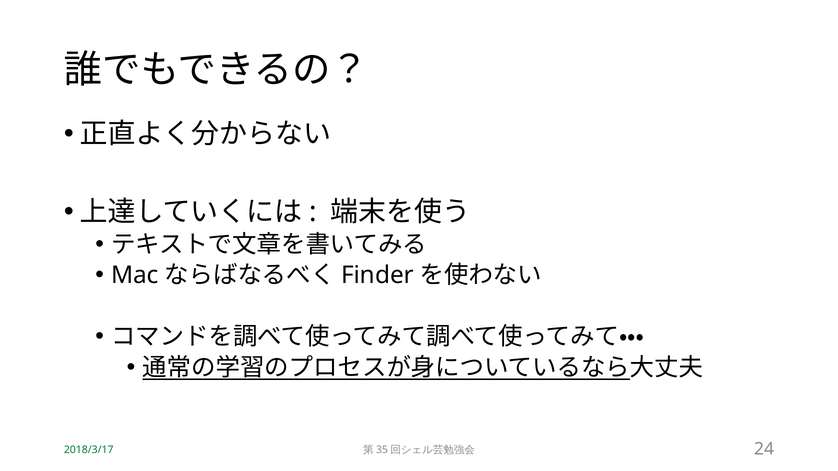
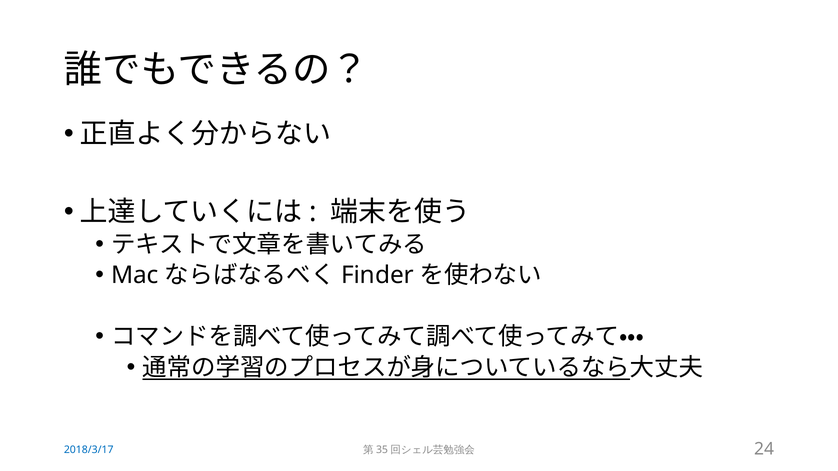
2018/3/17 colour: green -> blue (89, 450)
